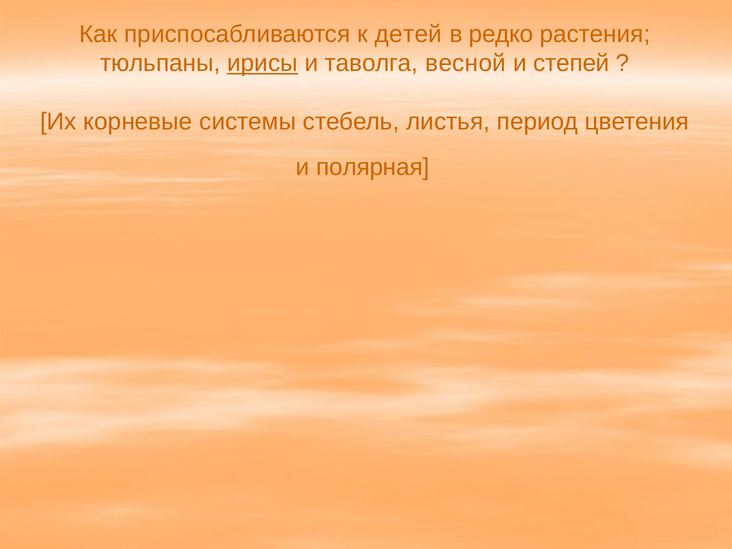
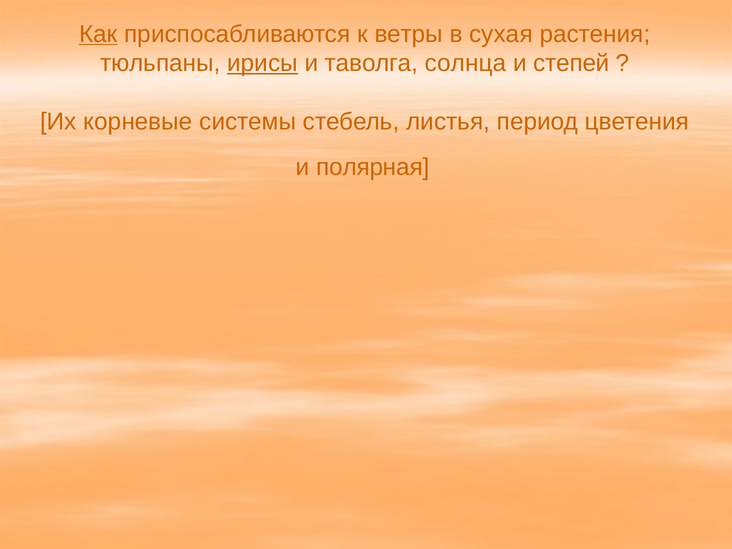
Как underline: none -> present (98, 34)
детей: детей -> ветры (409, 34)
редко: редко -> сухая (501, 34)
весной: весной -> солнца (466, 63)
